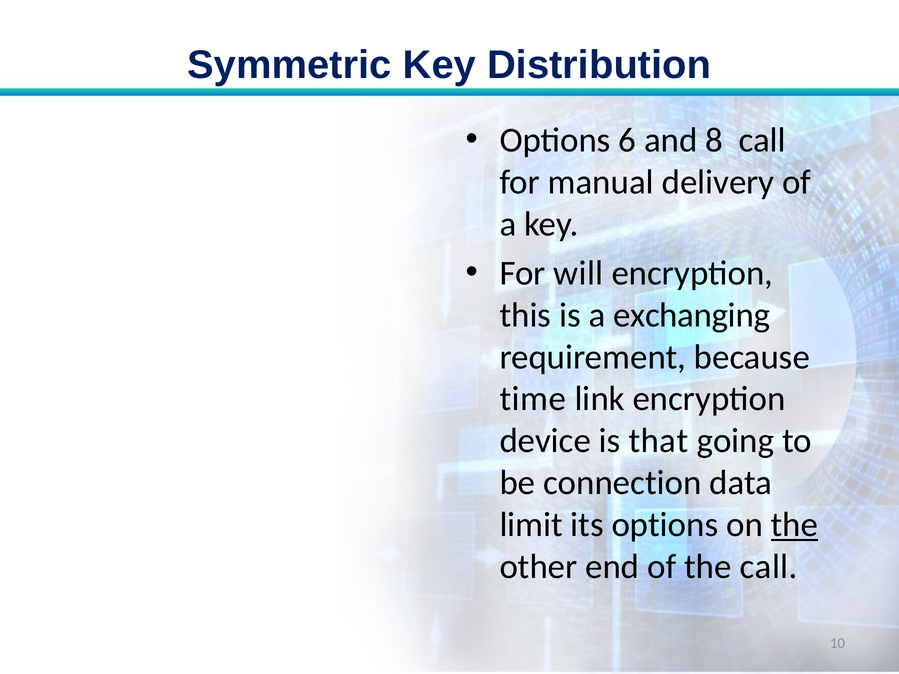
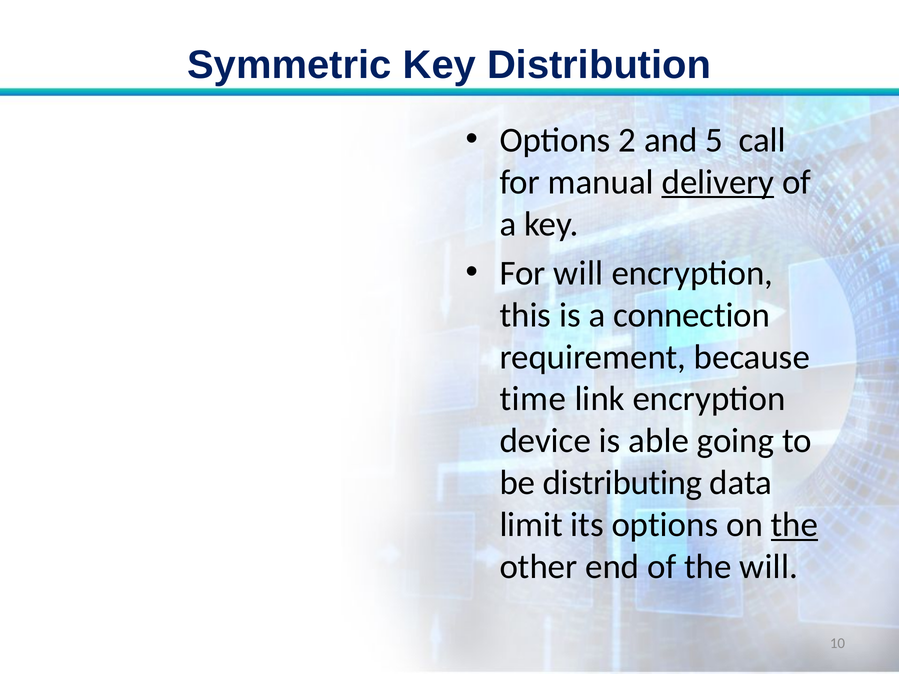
6: 6 -> 2 (627, 140)
8: 8 -> 5 (714, 140)
delivery underline: none -> present (718, 182)
exchanging: exchanging -> connection (692, 315)
that: that -> able (659, 441)
connection: connection -> distributing (622, 483)
the call: call -> will (769, 567)
